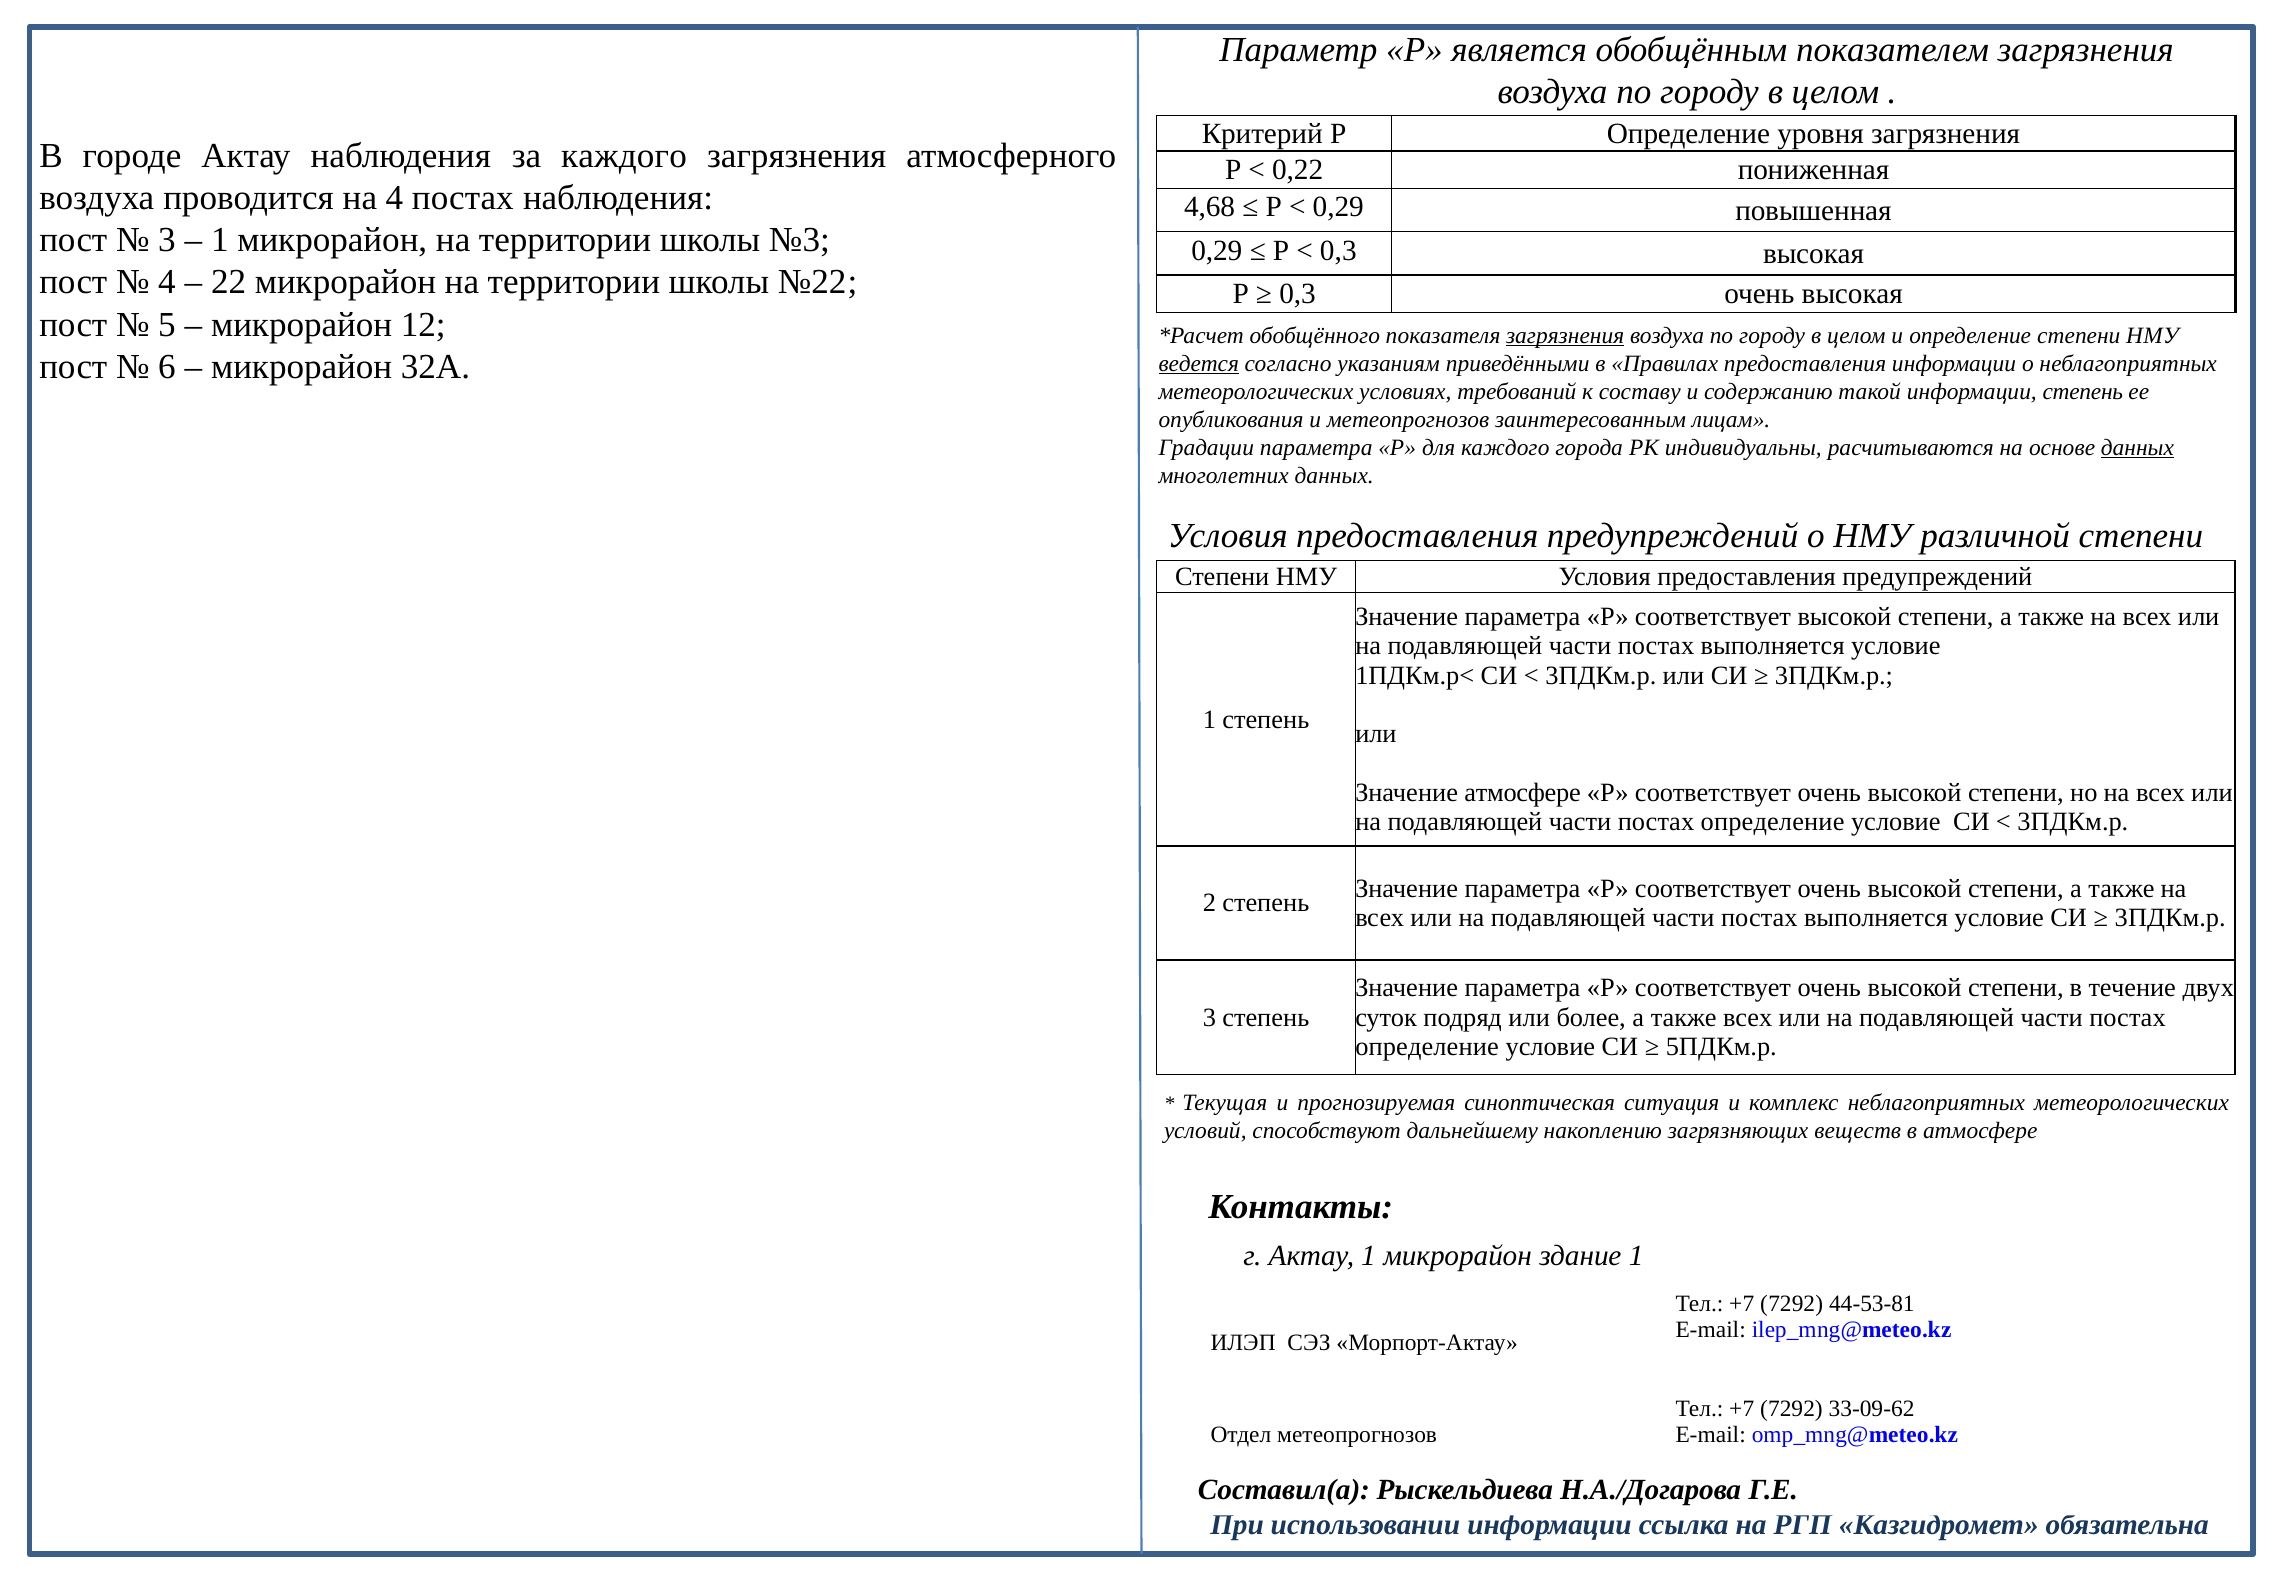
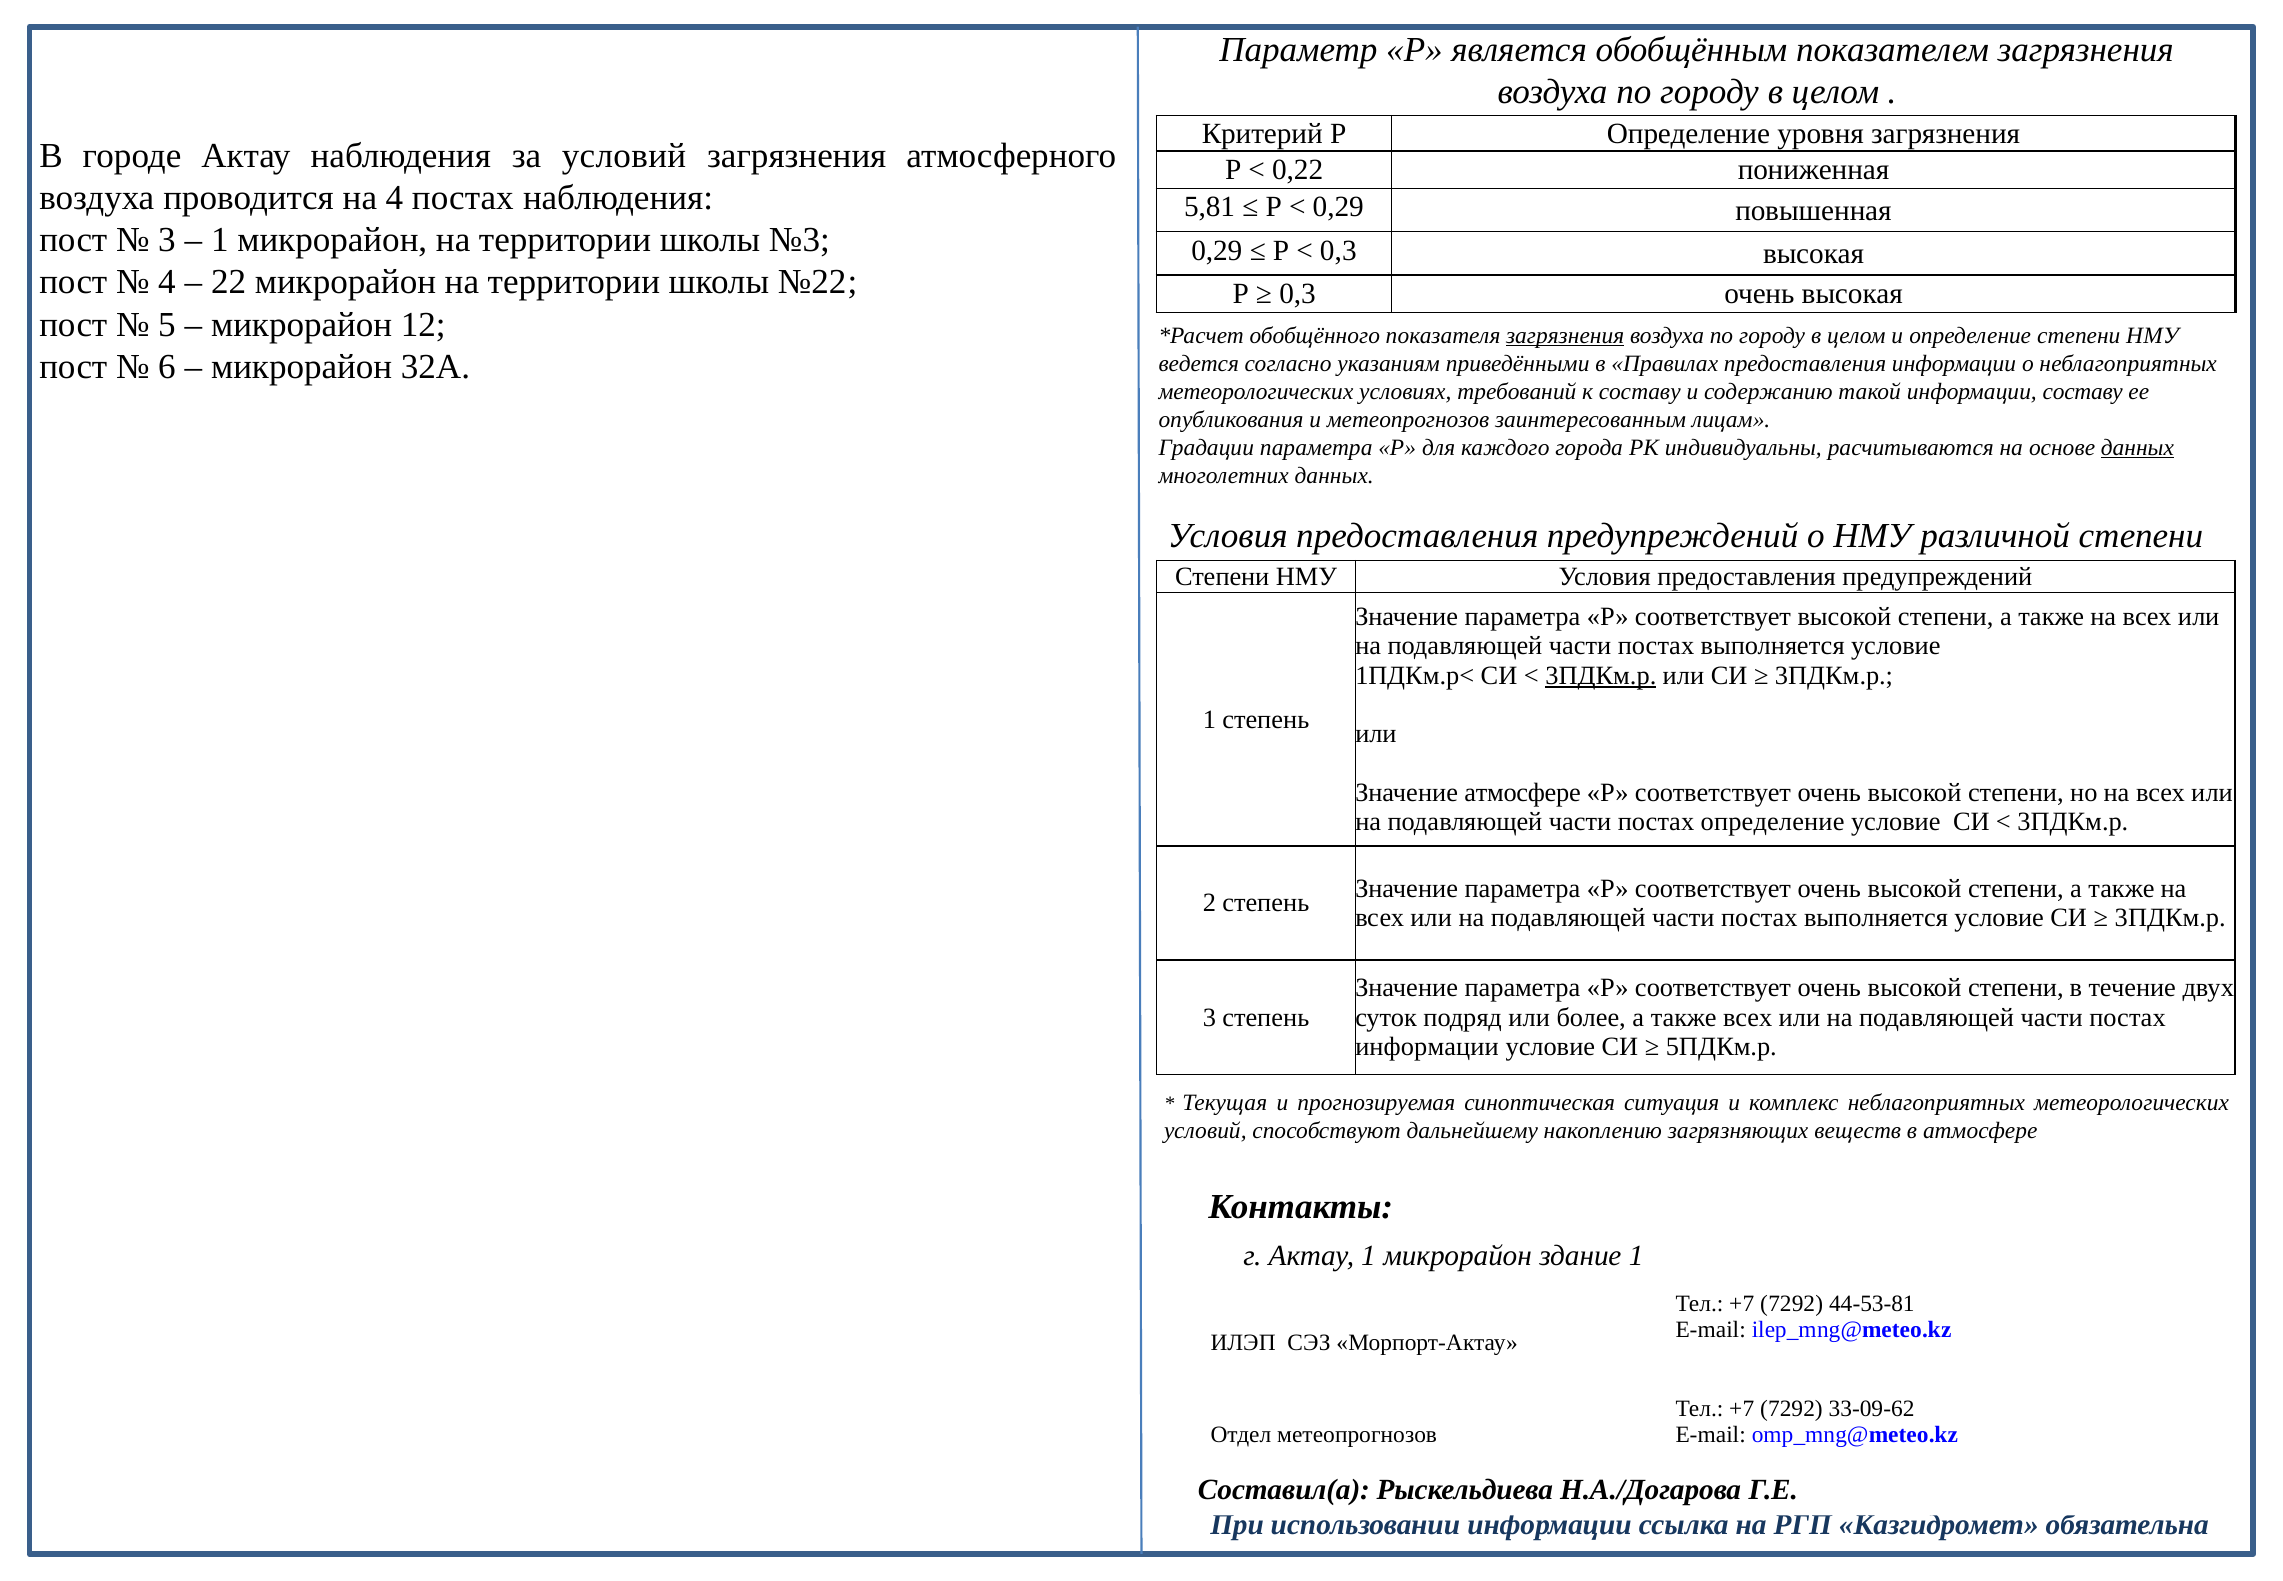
за каждого: каждого -> условий (624, 156)
4,68: 4,68 -> 5,81 (1210, 207)
ведется underline: present -> none (1199, 363)
информации степень: степень -> составу (2083, 391)
3ПДКм.р underline: none -> present (1601, 675)
определение: определение -> информации (1427, 1046)
